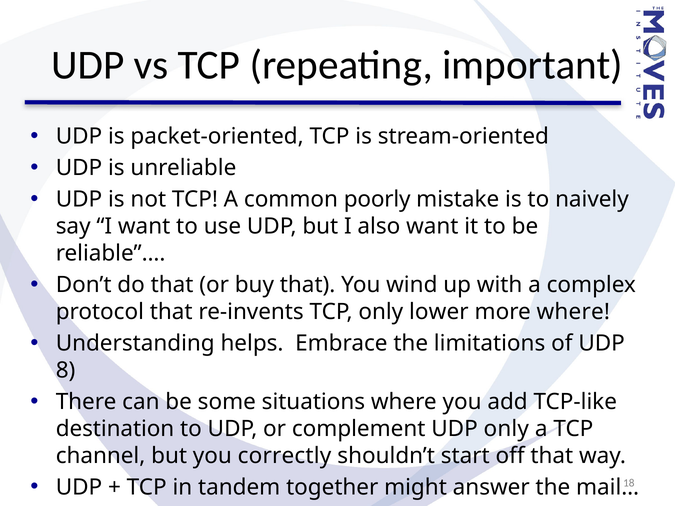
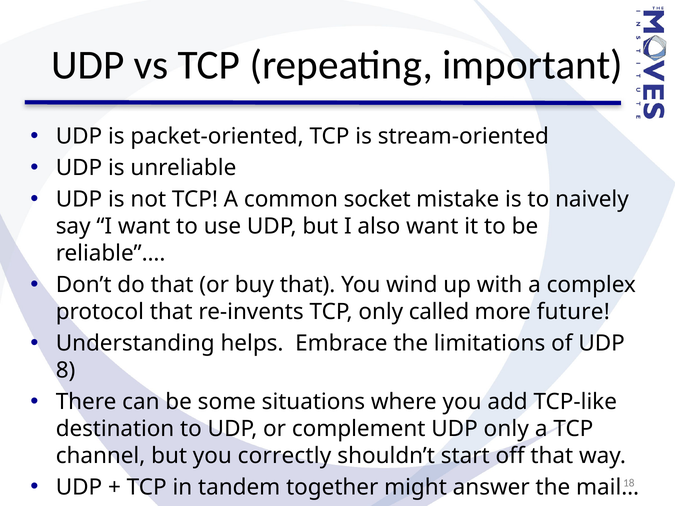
poorly: poorly -> socket (377, 200)
lower: lower -> called (439, 312)
more where: where -> future (573, 312)
